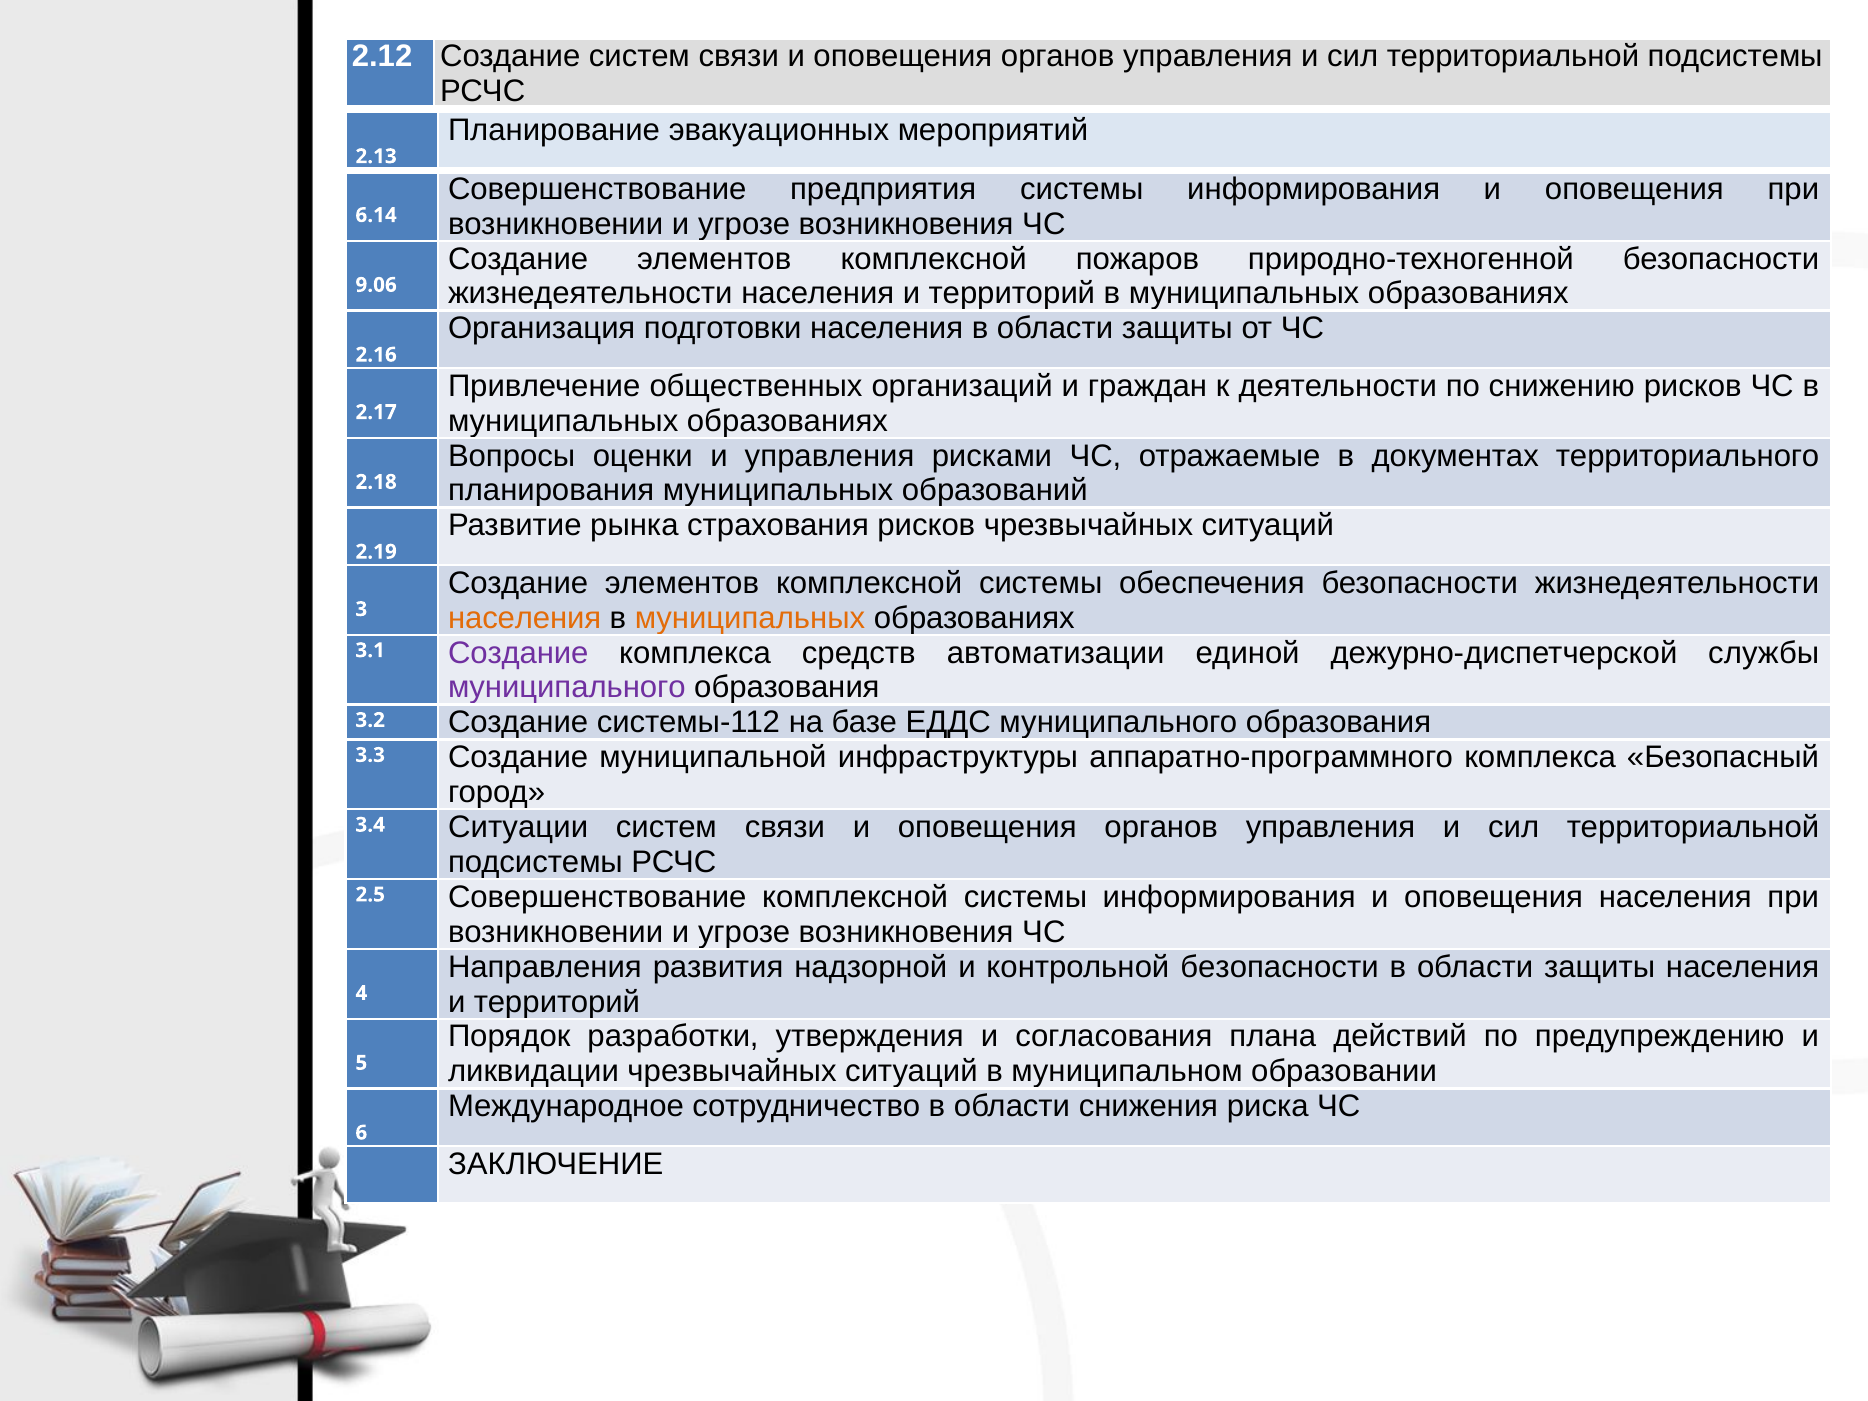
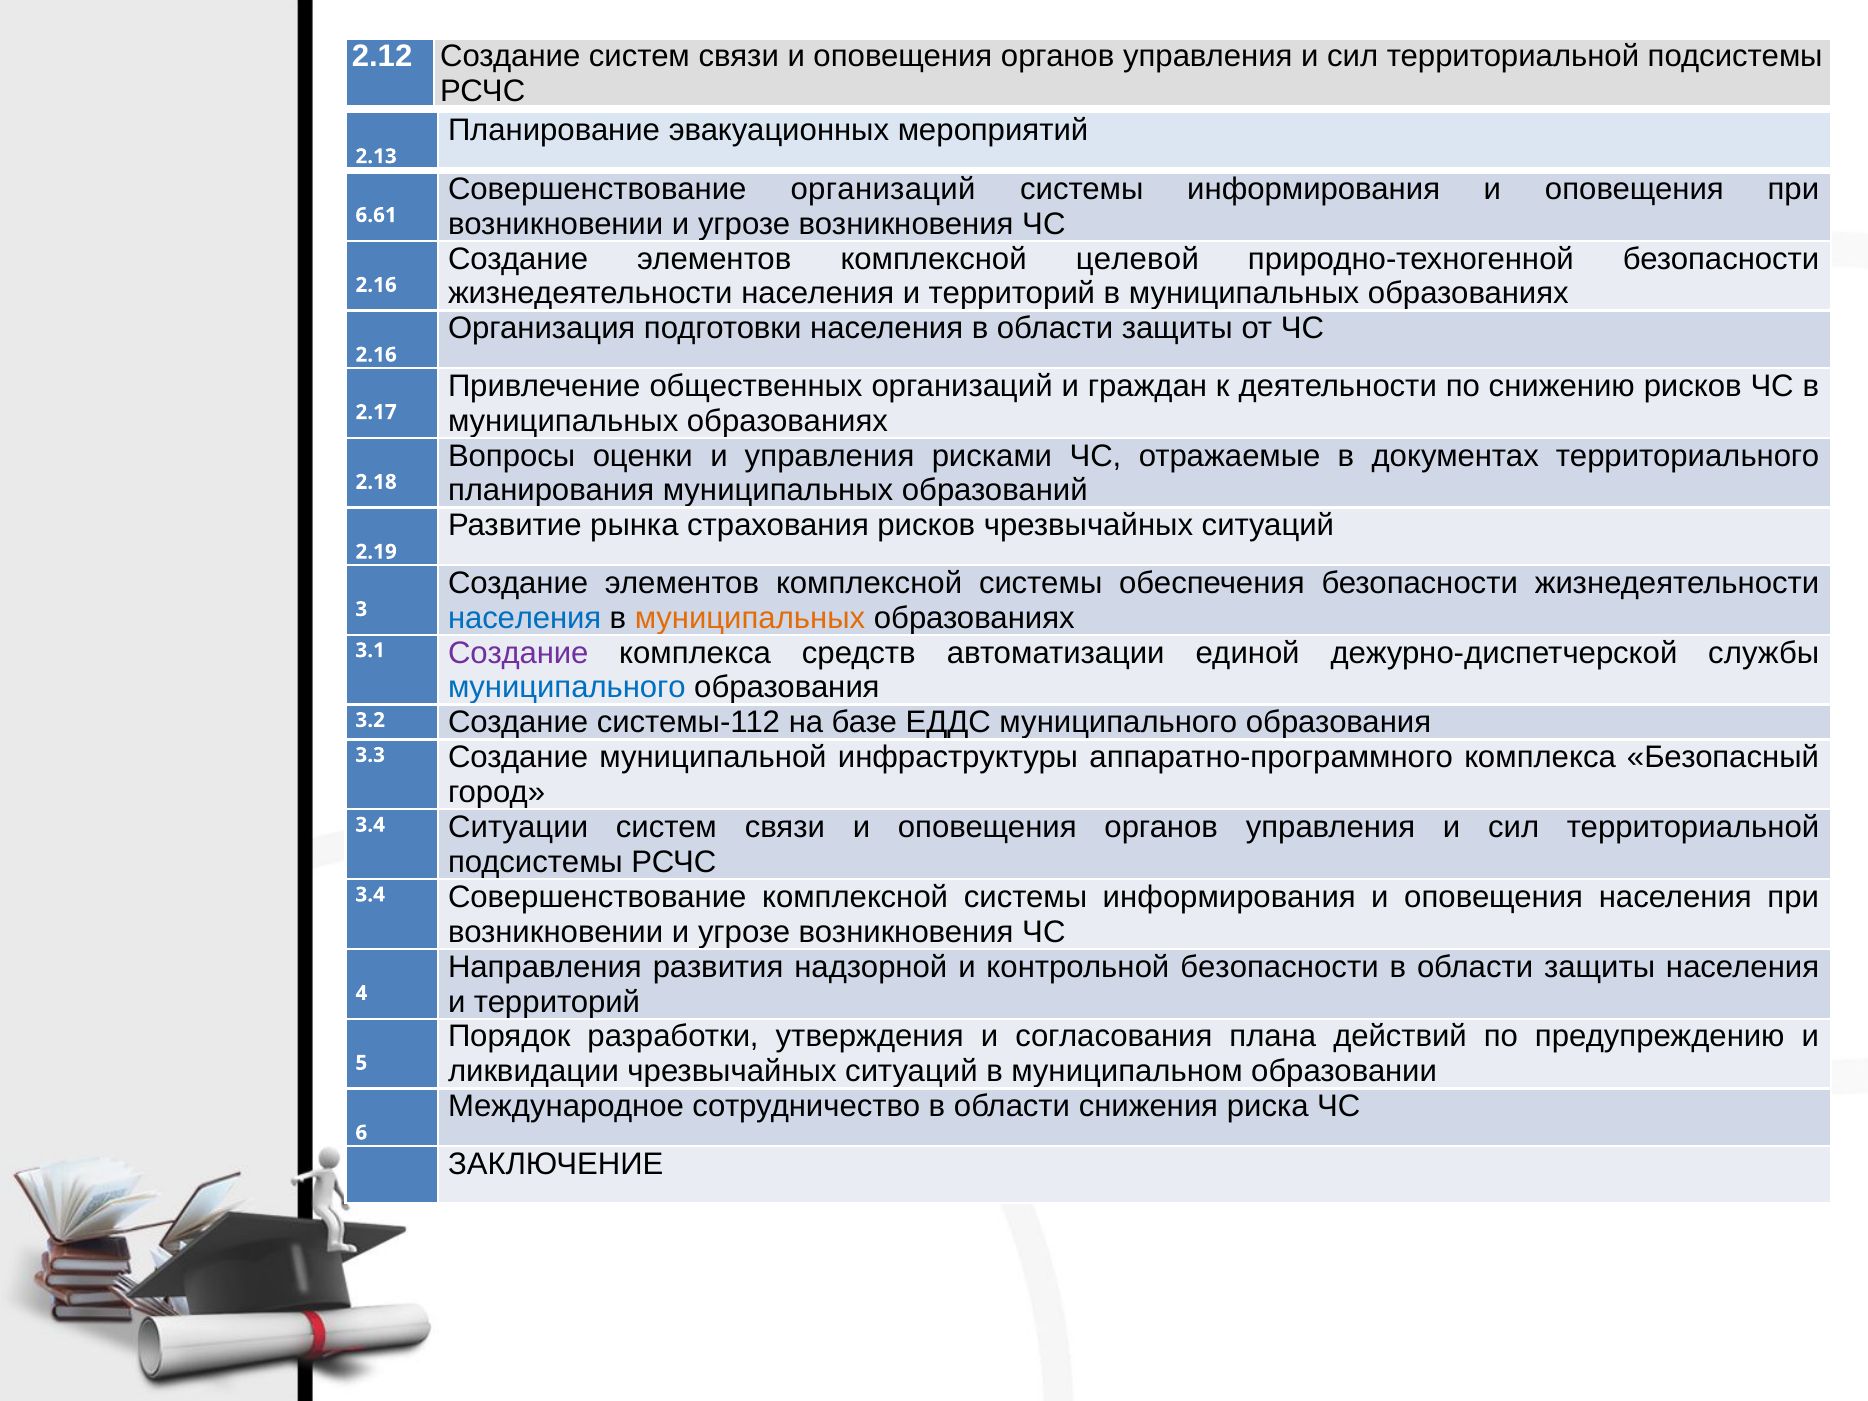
Совершенствование предприятия: предприятия -> организаций (883, 189)
6.14: 6.14 -> 6.61 (376, 215)
пожаров: пожаров -> целевой (1137, 259)
9.06: 9.06 -> 2.16 (376, 285)
населения colour: orange -> blue (525, 618)
муниципального colour: purple -> blue (567, 688)
2.5: 2.5 -> 3.4 (370, 895)
